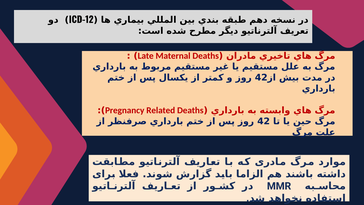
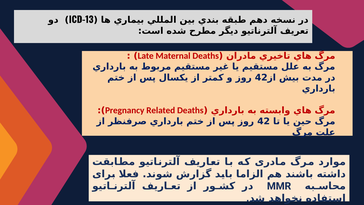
ICD-12: ICD-12 -> ICD-13 (81, 20)
